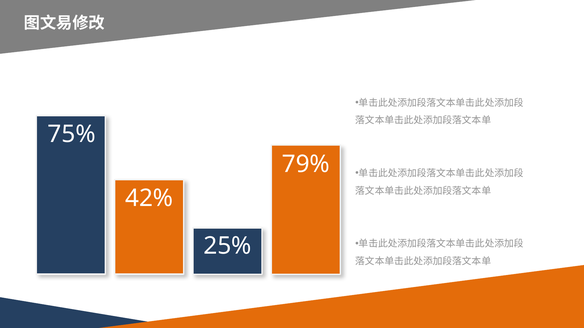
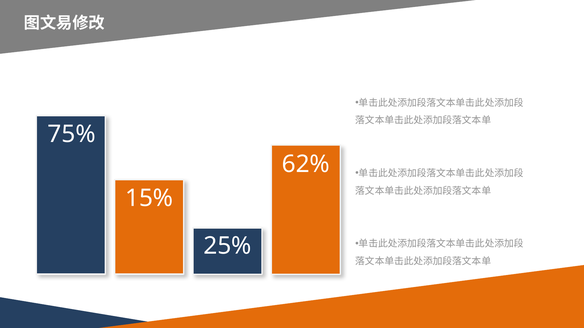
79%: 79% -> 62% (306, 164)
42%: 42% -> 15% (149, 198)
